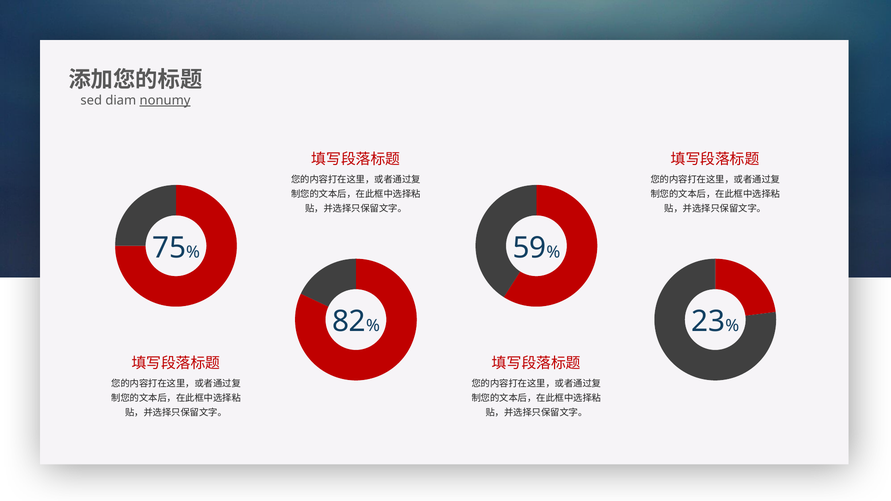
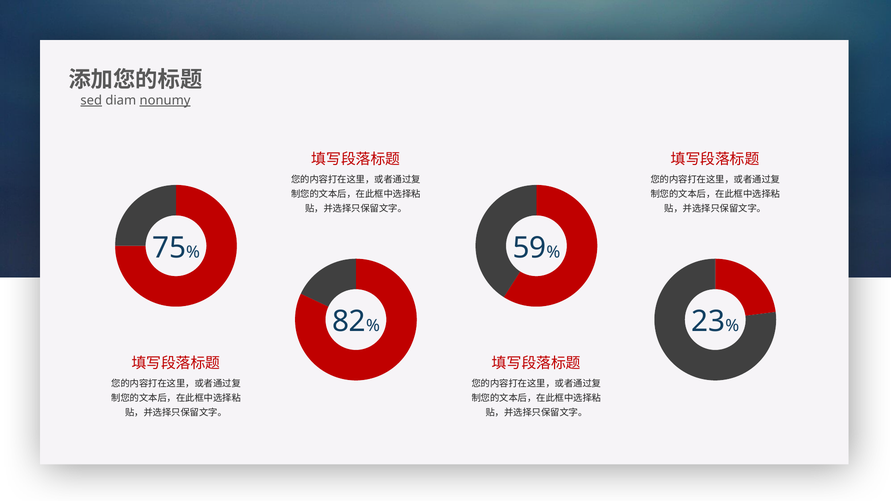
sed underline: none -> present (91, 100)
